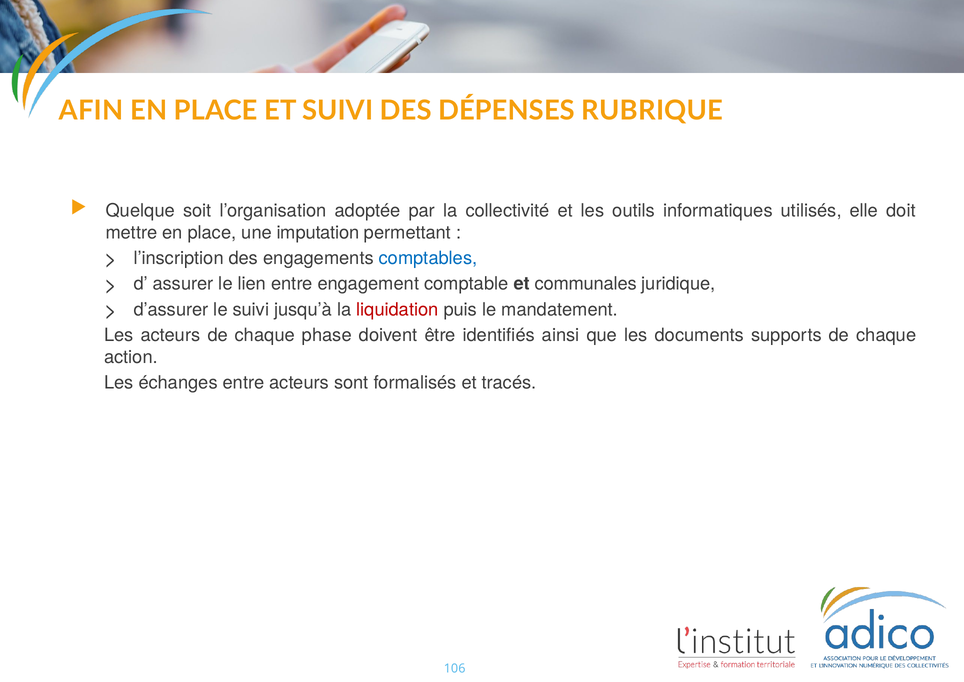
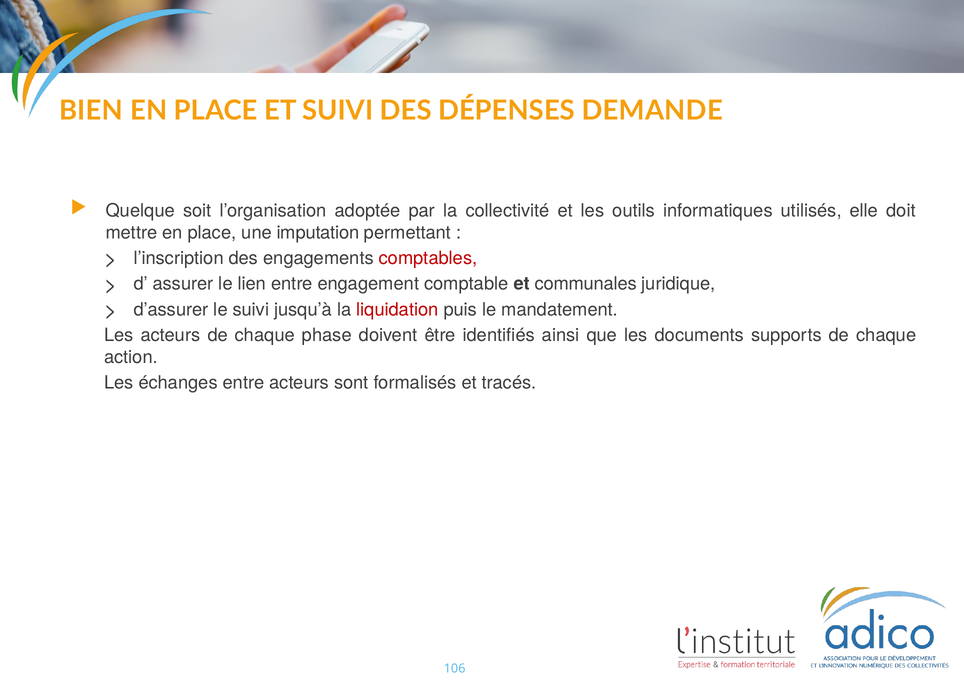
AFIN: AFIN -> BIEN (91, 111)
RUBRIQUE: RUBRIQUE -> DEMANDE (652, 111)
comptables colour: blue -> red (428, 258)
